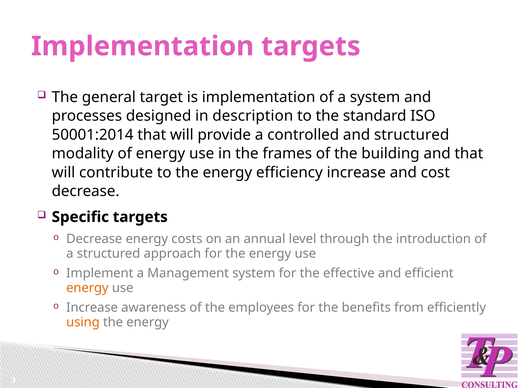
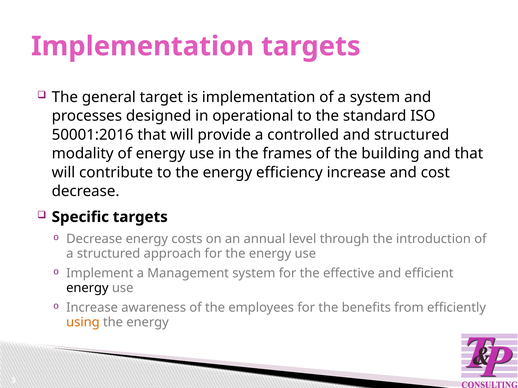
description: description -> operational (253, 116)
50001:2014: 50001:2014 -> 50001:2016 (93, 135)
energy colour: orange -> black (87, 288)
